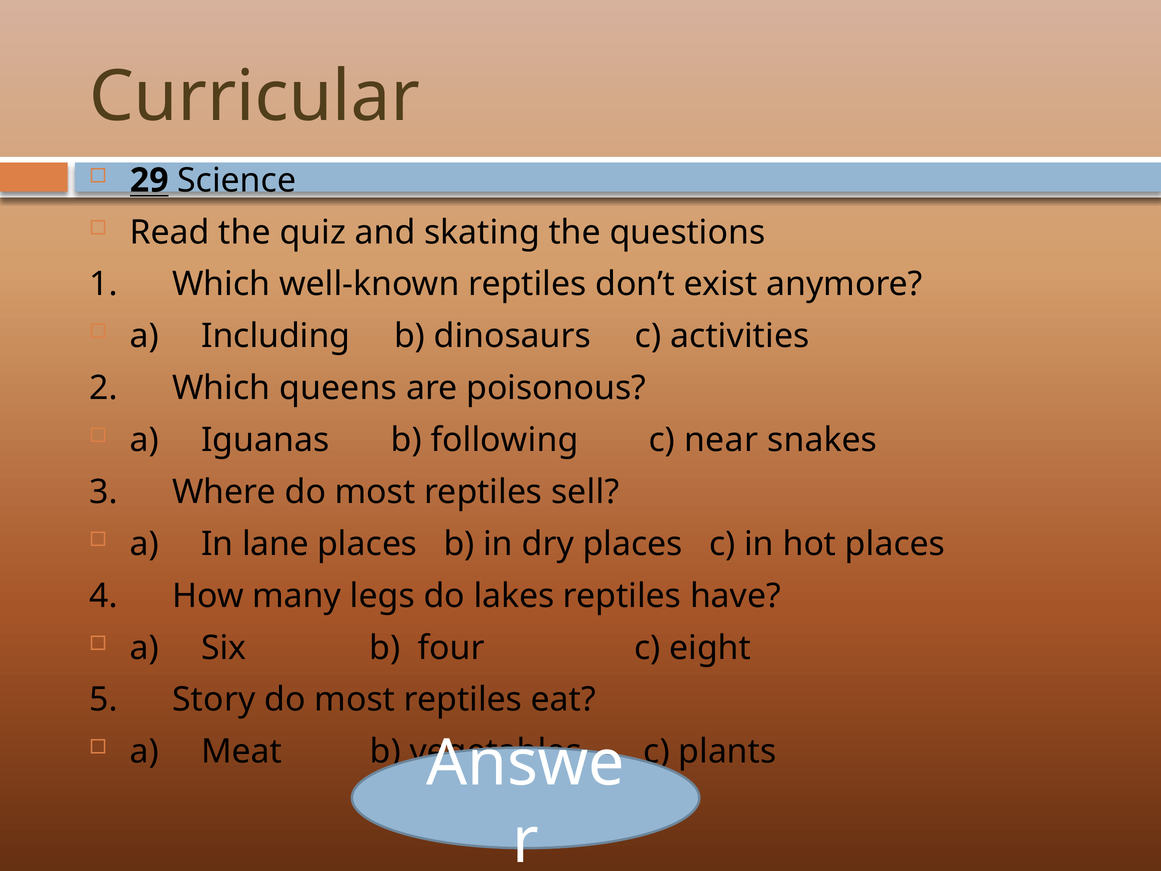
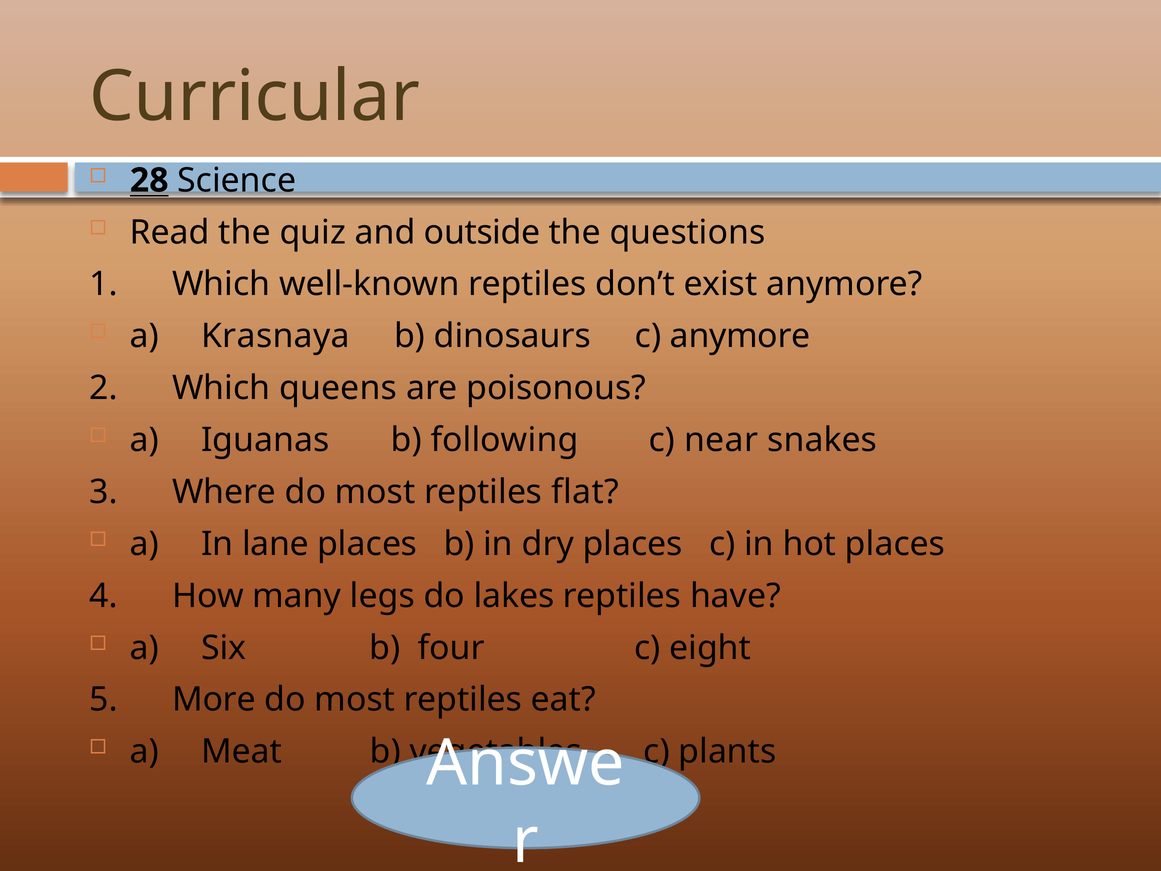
29: 29 -> 28 (149, 180)
skating: skating -> outside (482, 232)
Including: Including -> Krasnaya (276, 336)
c activities: activities -> anymore (740, 336)
sell: sell -> flat (585, 492)
Story: Story -> More (214, 700)
